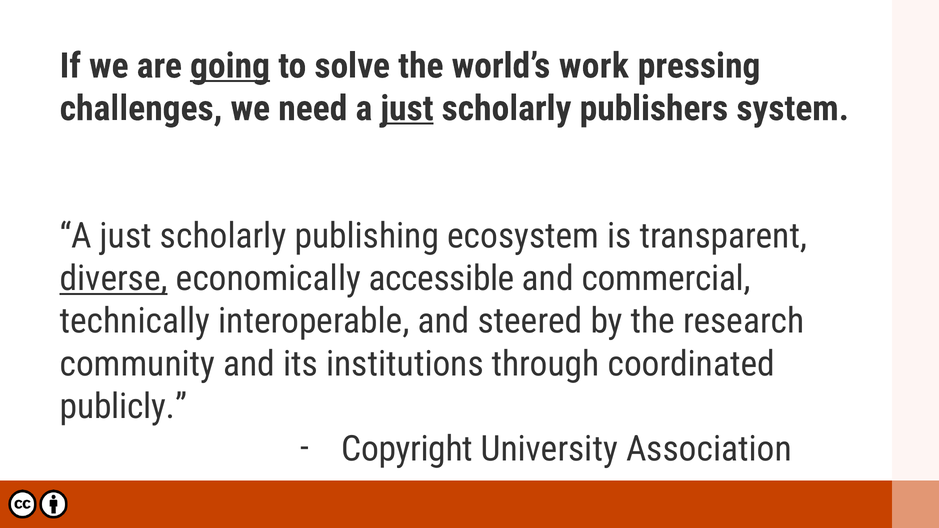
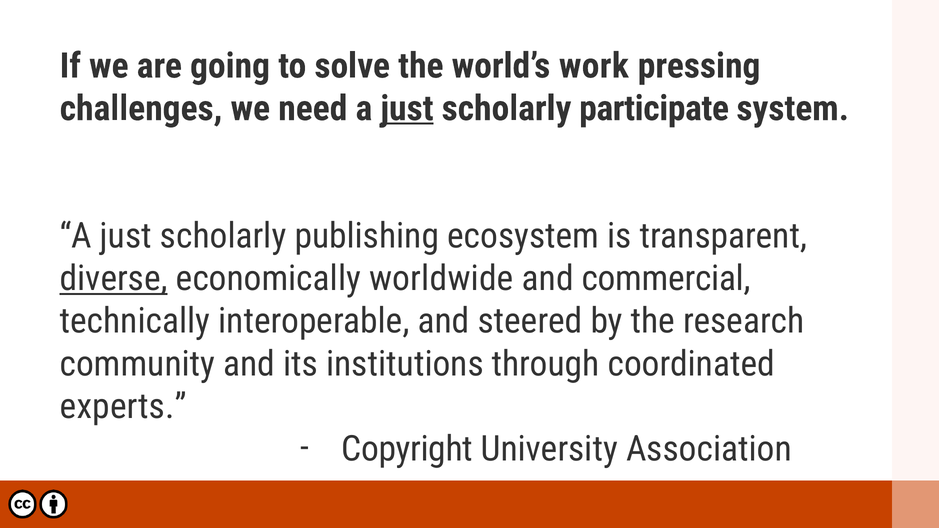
going underline: present -> none (230, 66)
publishers: publishers -> participate (654, 108)
accessible: accessible -> worldwide (441, 279)
publicly: publicly -> experts (123, 407)
